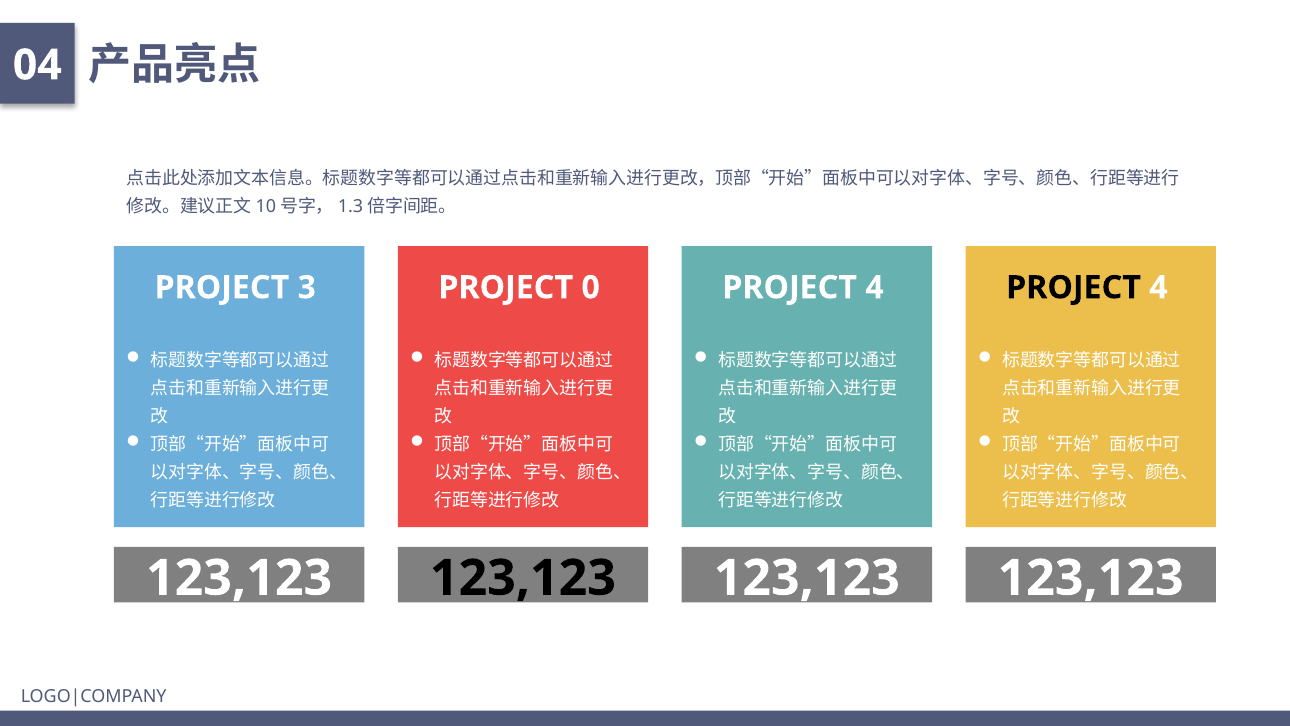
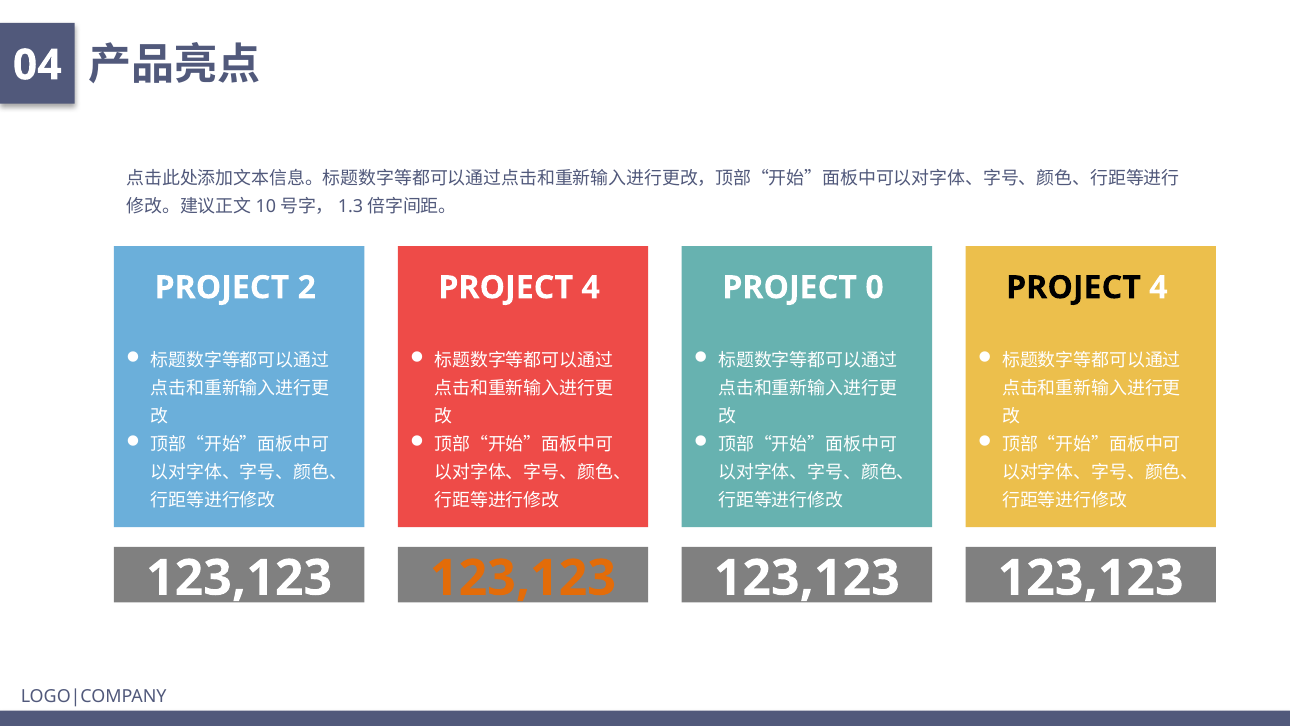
3: 3 -> 2 (307, 287)
0: 0 -> 4 (591, 287)
4: 4 -> 0 (875, 287)
123,123 colour: black -> orange (523, 578)
